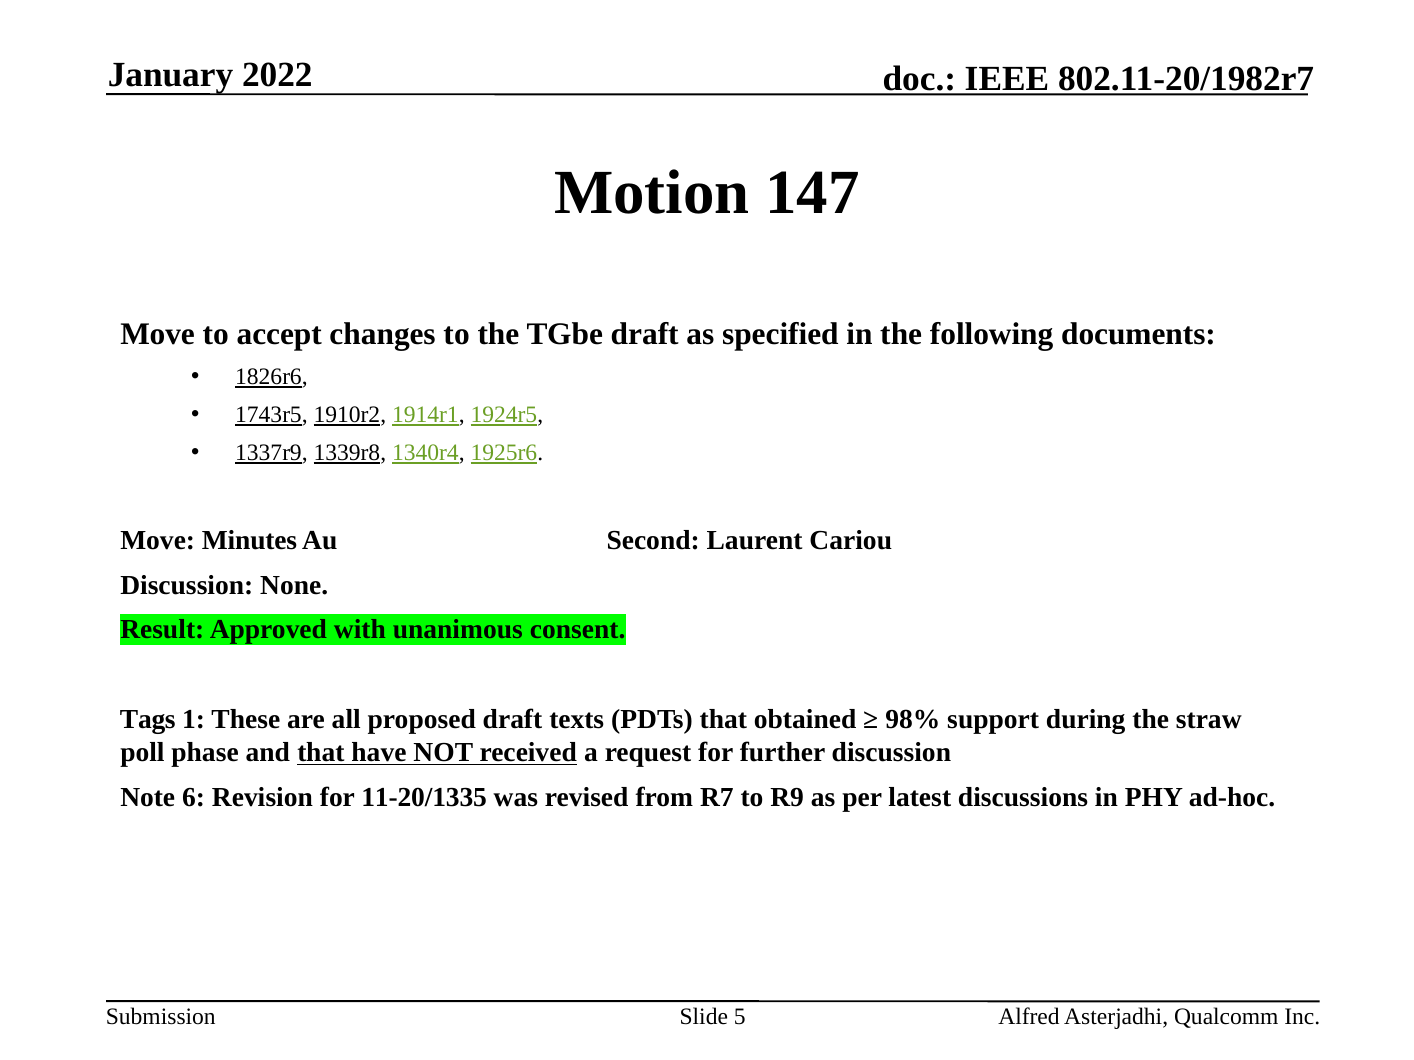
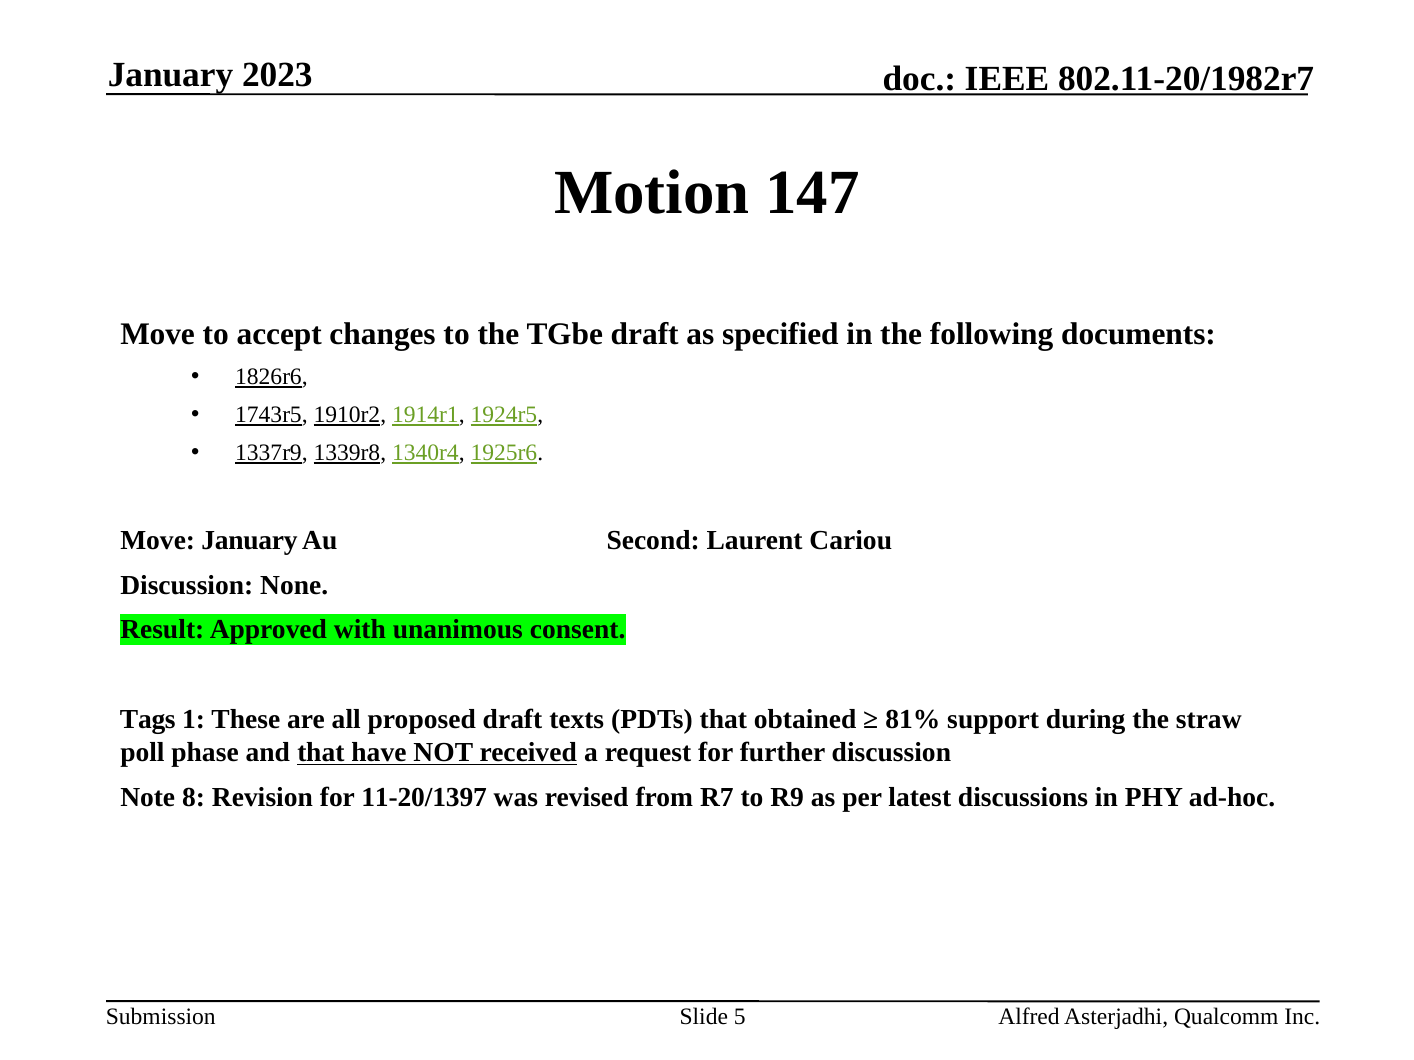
2022: 2022 -> 2023 (277, 75)
Move Minutes: Minutes -> January (250, 540)
98%: 98% -> 81% (913, 720)
6: 6 -> 8 (194, 798)
11-20/1335: 11-20/1335 -> 11-20/1397 (424, 798)
